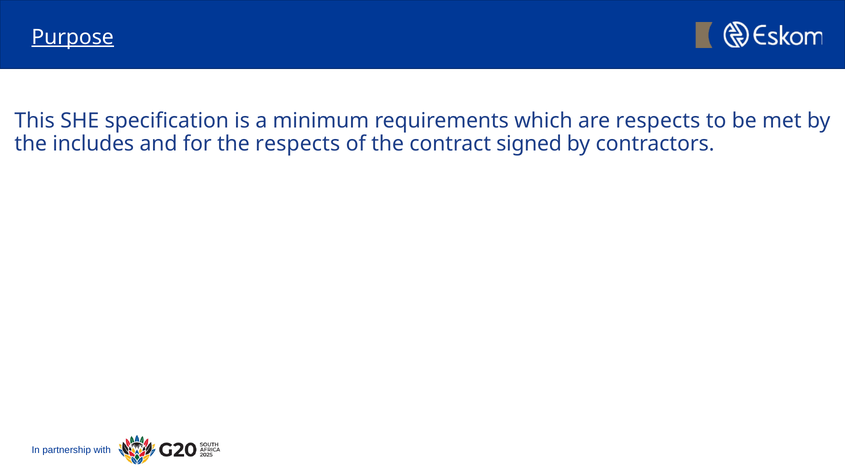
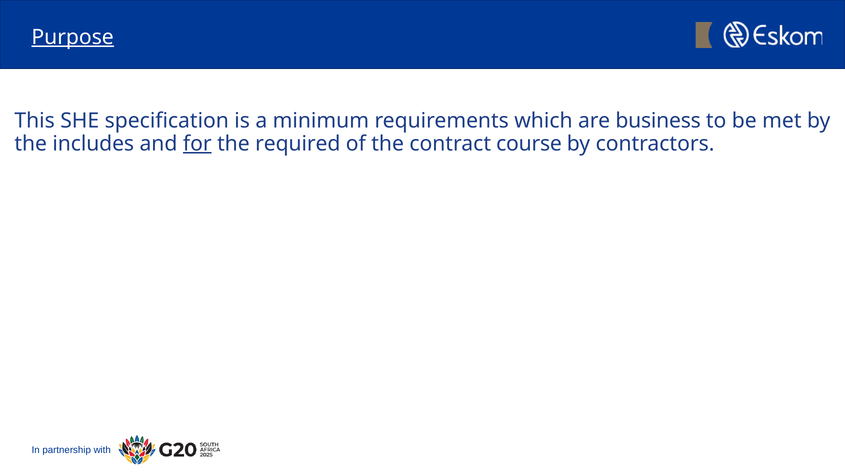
are respects: respects -> business (658, 121)
for underline: none -> present (197, 144)
the respects: respects -> required (298, 144)
signed: signed -> course (529, 144)
